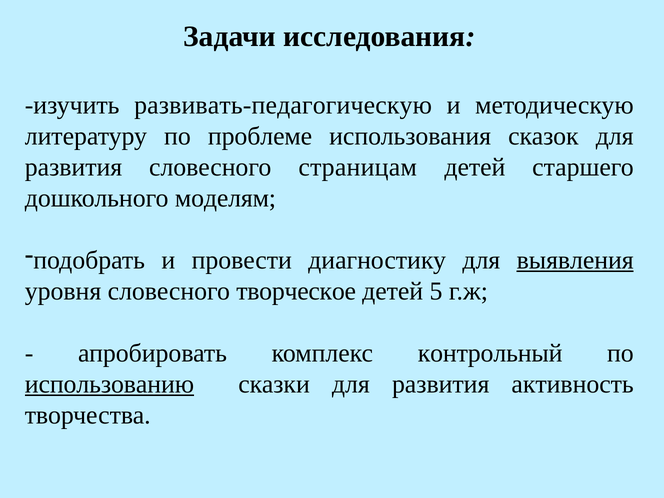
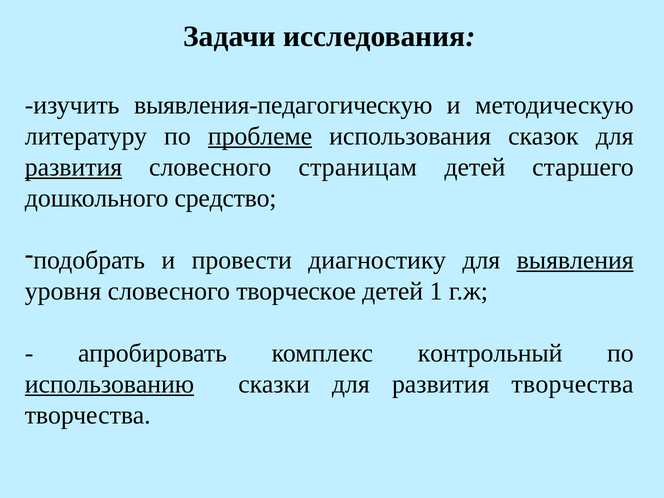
развивать-педагогическую: развивать-педагогическую -> выявления-педагогическую (283, 105)
проблеме underline: none -> present (260, 136)
развития underline: none -> present (74, 167)
моделям: моделям -> средство (226, 198)
5: 5 -> 1 (436, 291)
развития активность: активность -> творчества (573, 384)
